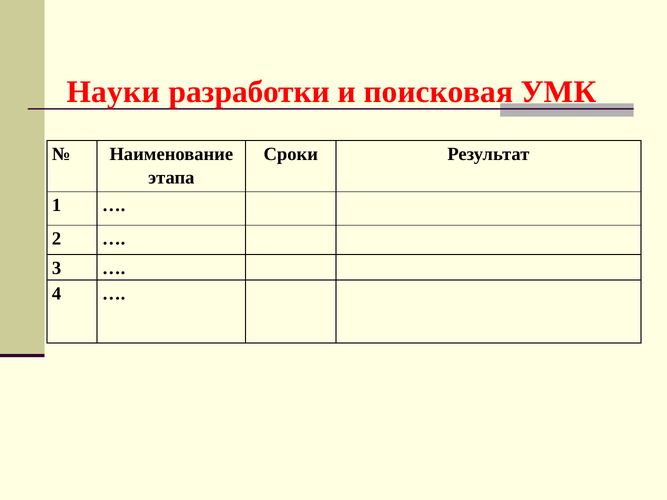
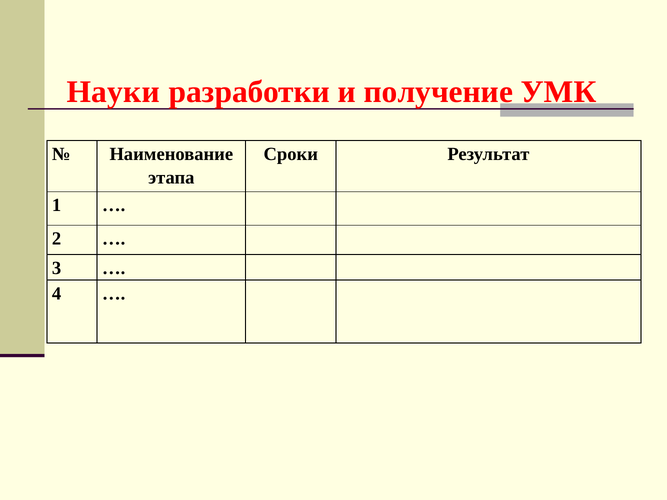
поисковая: поисковая -> получение (438, 92)
